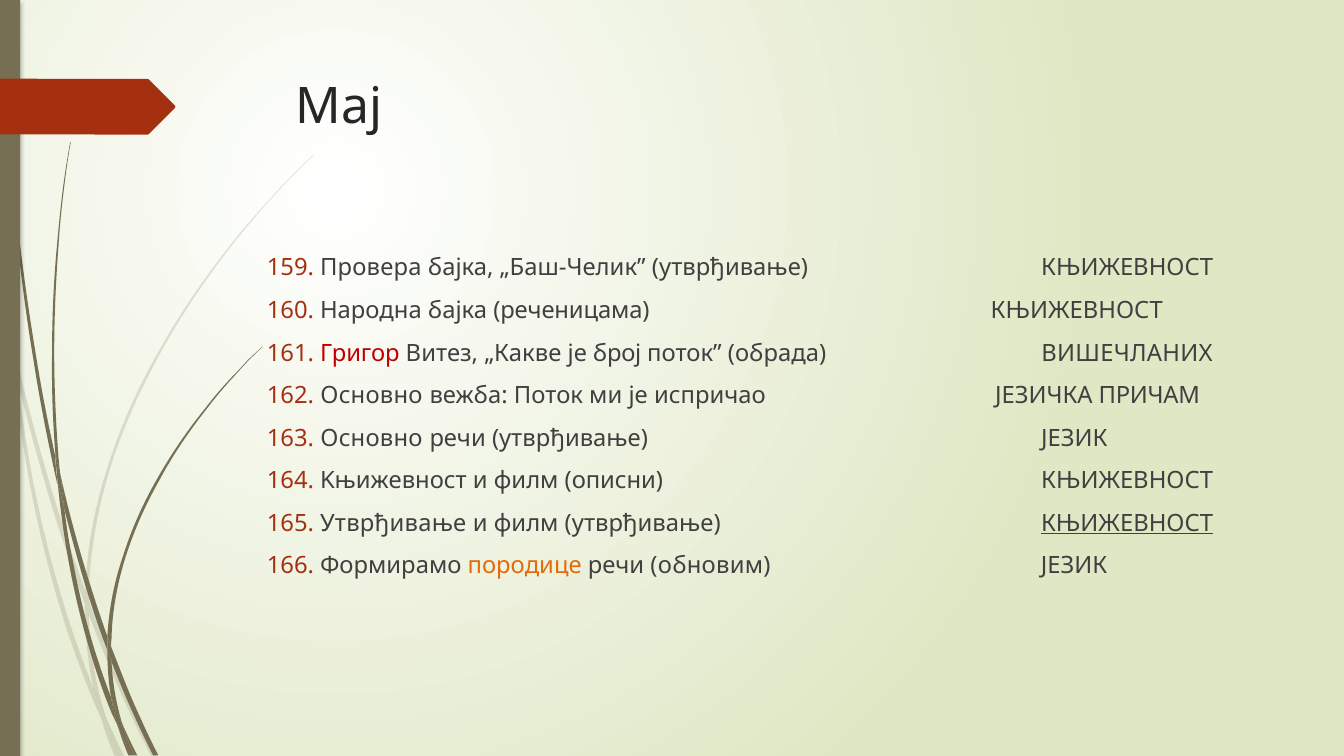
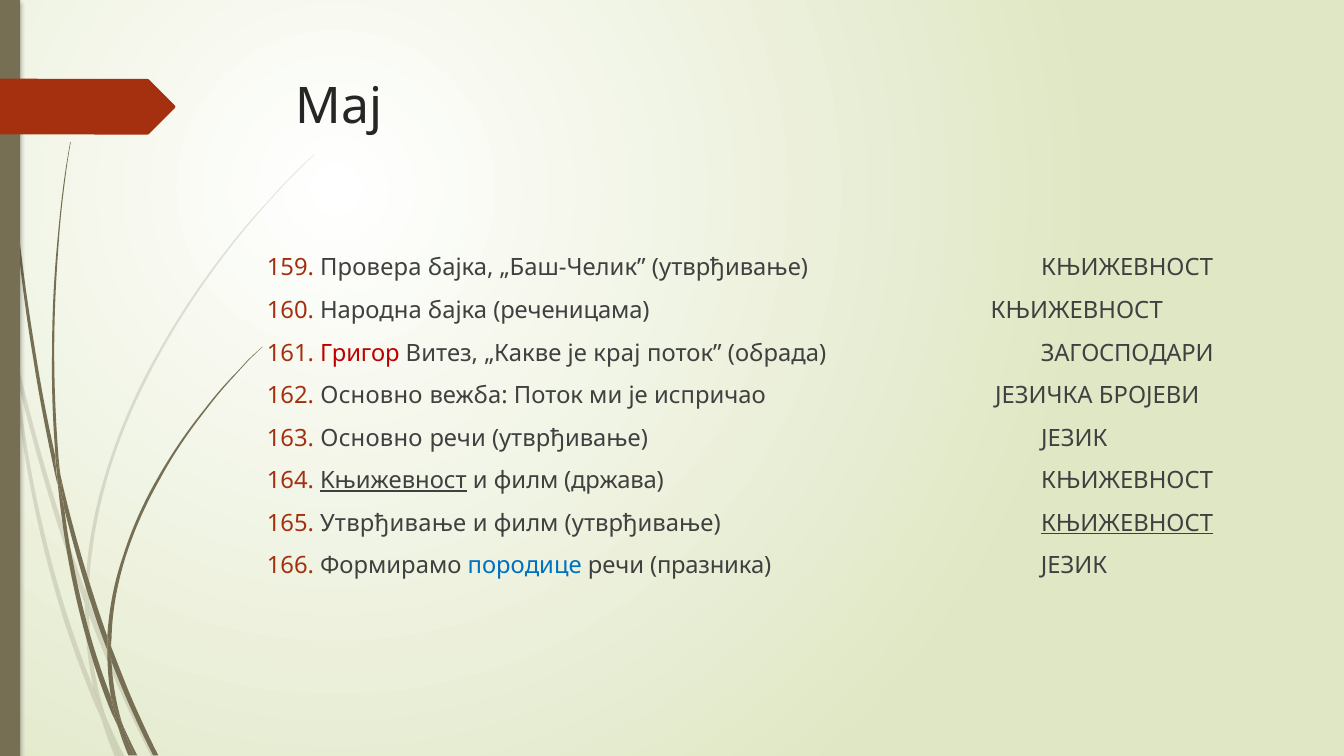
број: број -> крај (617, 353)
ВИШЕЧЛАНИХ: ВИШЕЧЛАНИХ -> ЗАГОСПОДАРИ (1127, 353)
ПРИЧАМ: ПРИЧАМ -> БРОЈЕВИ (1149, 396)
Kњижевност underline: none -> present (393, 481)
описни: описни -> држава (614, 481)
породице colour: orange -> blue (525, 566)
обновим: обновим -> празника (711, 566)
